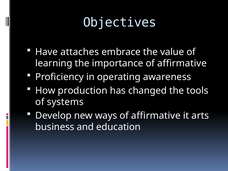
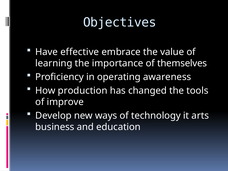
attaches: attaches -> effective (80, 52)
importance of affirmative: affirmative -> themselves (182, 63)
systems: systems -> improve (65, 102)
ways of affirmative: affirmative -> technology (156, 116)
